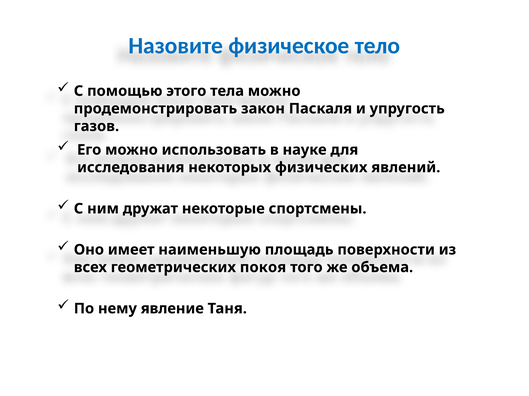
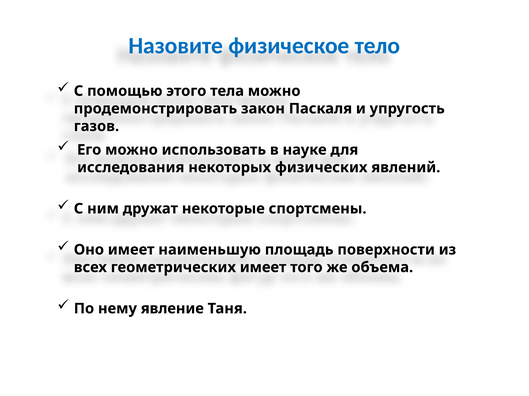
геометрических покоя: покоя -> имеет (263, 268)
